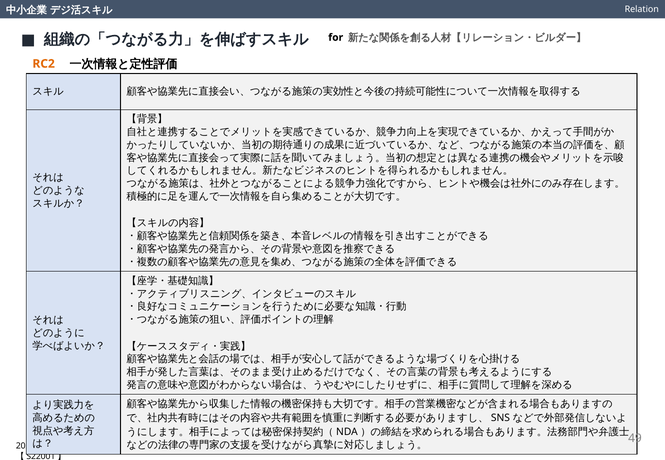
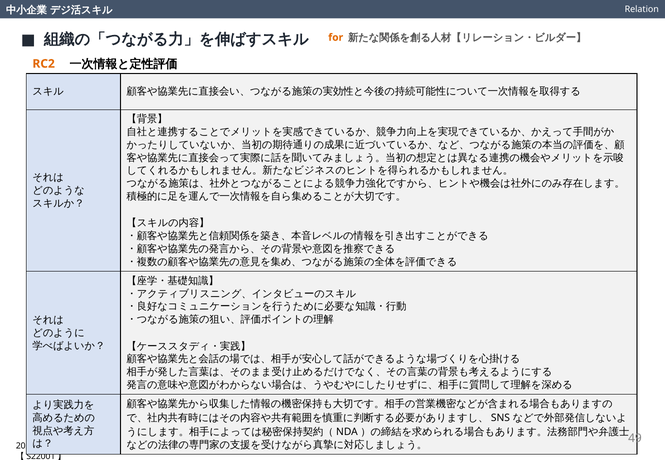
for colour: black -> orange (336, 37)
